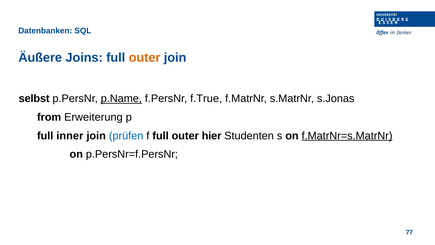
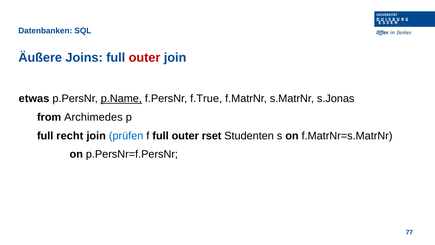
outer colour: orange -> red (145, 57)
selbst: selbst -> etwas (34, 98)
Erweiterung: Erweiterung -> Archimedes (93, 117)
inner: inner -> recht (70, 136)
hier: hier -> rset (212, 136)
f.MatrNr=s.MatrNr underline: present -> none (347, 136)
